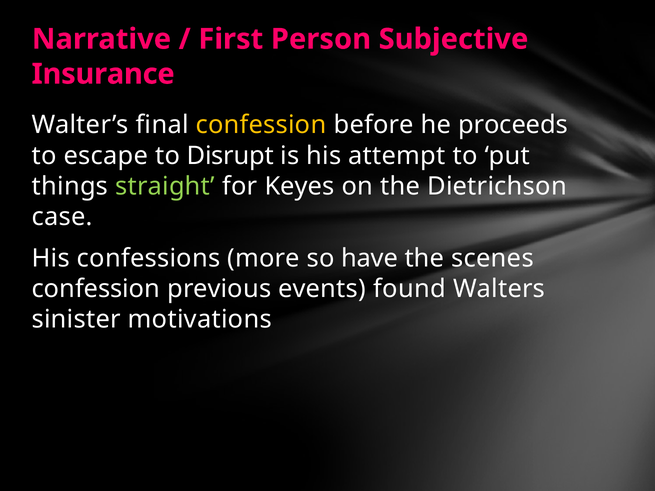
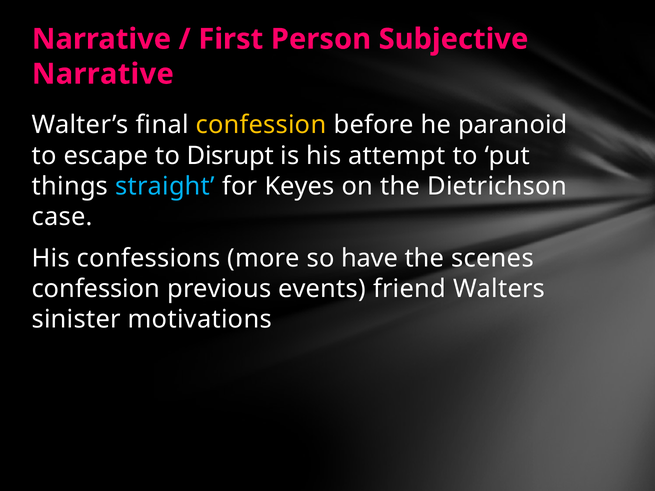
Insurance: Insurance -> Narrative (103, 74)
proceeds: proceeds -> paranoid (513, 125)
straight colour: light green -> light blue (165, 186)
found: found -> friend (410, 289)
